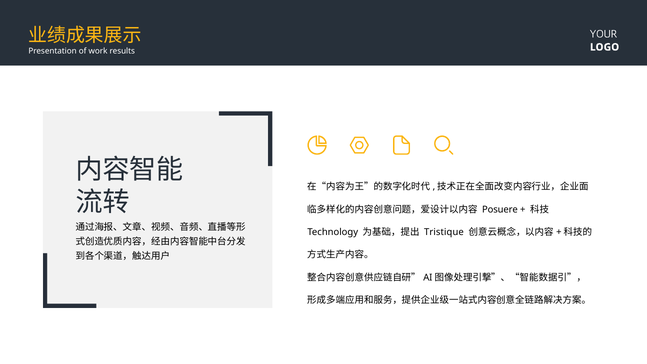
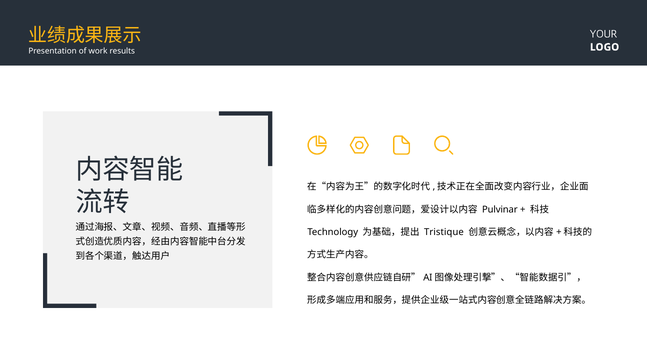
Posuere: Posuere -> Pulvinar (500, 209)
